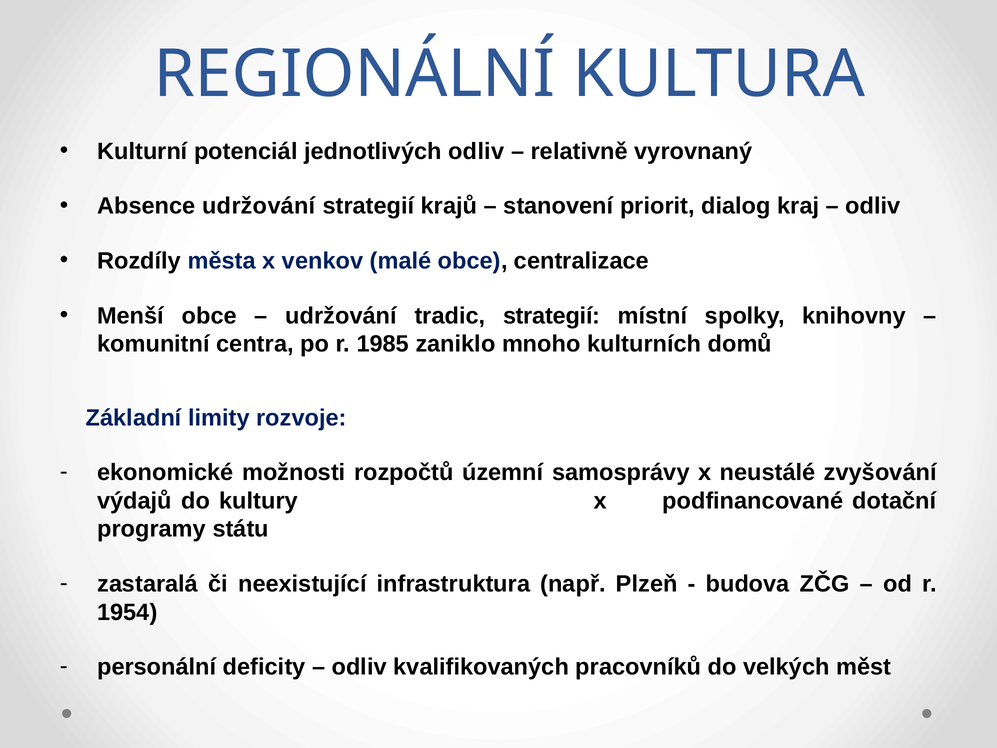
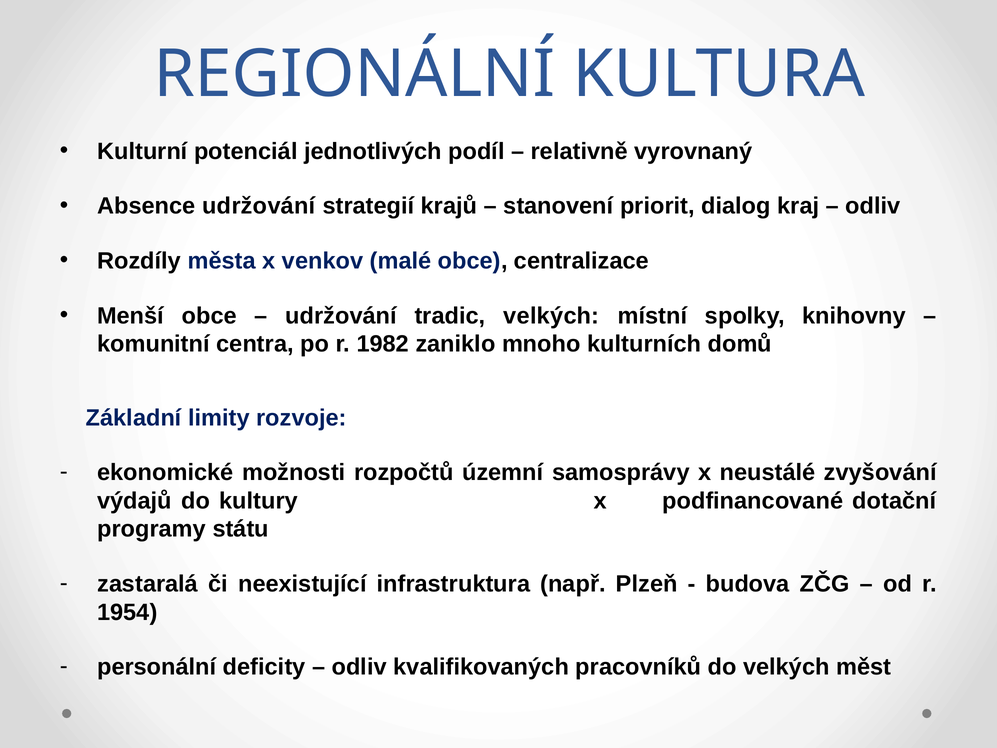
jednotlivých odliv: odliv -> podíl (476, 151)
tradic strategií: strategií -> velkých (551, 316)
1985: 1985 -> 1982 (383, 344)
